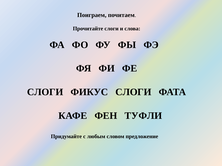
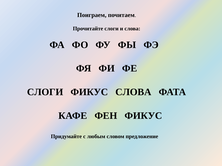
ФИКУС СЛОГИ: СЛОГИ -> СЛОВА (133, 92)
ФЕН ТУФЛИ: ТУФЛИ -> ФИКУС (143, 116)
